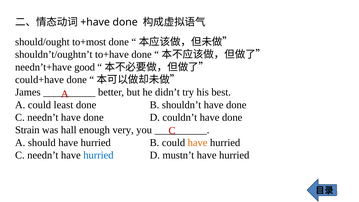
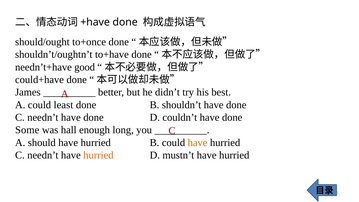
to+most: to+most -> to+once (89, 42)
Strain: Strain -> Some (27, 130)
very: very -> long (123, 130)
hurried colour: blue -> orange (98, 155)
